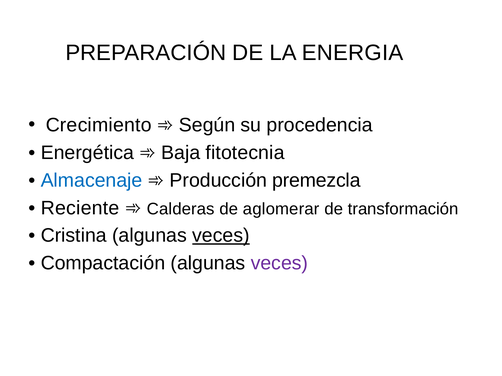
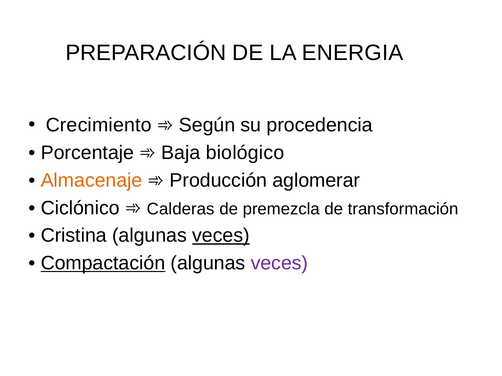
Energética: Energética -> Porcentaje (87, 153)
fitotecnia: fitotecnia -> biológico (245, 153)
Almacenaje colour: blue -> orange (92, 181)
premezcla: premezcla -> aglomerar (316, 181)
Reciente: Reciente -> Ciclónico (80, 208)
aglomerar: aglomerar -> premezcla (281, 209)
Compactación underline: none -> present (103, 263)
